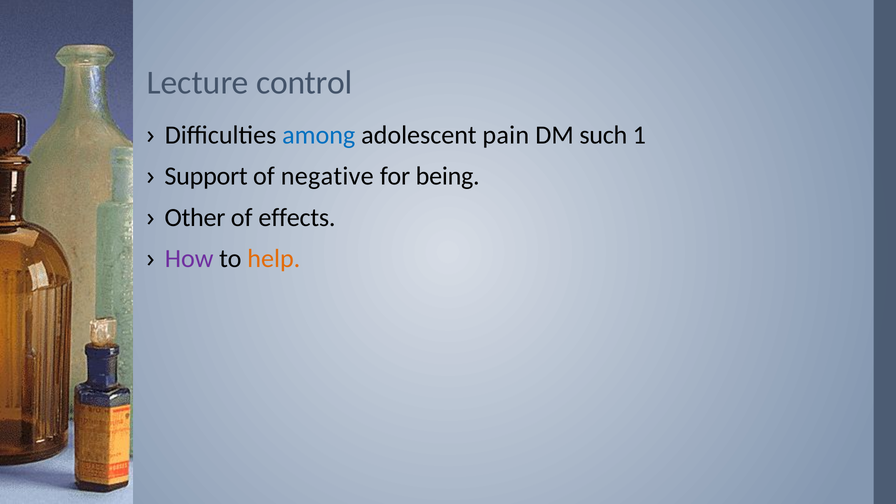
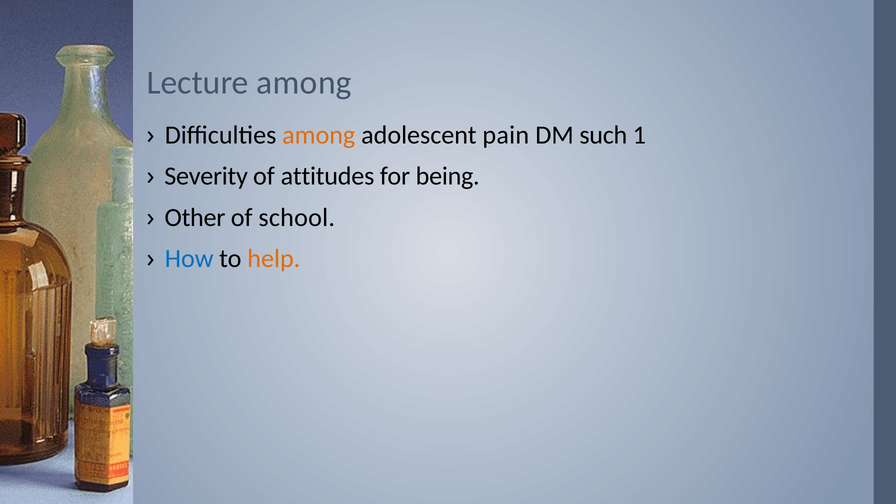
Lecture control: control -> among (304, 82)
among colour: blue -> orange (319, 135)
Support: Support -> Severity (206, 176)
negative: negative -> attitudes (328, 176)
effects: effects -> school (297, 218)
How colour: purple -> blue (189, 259)
